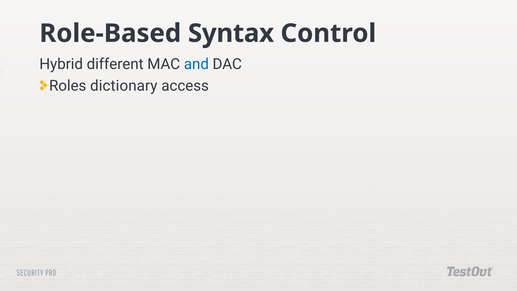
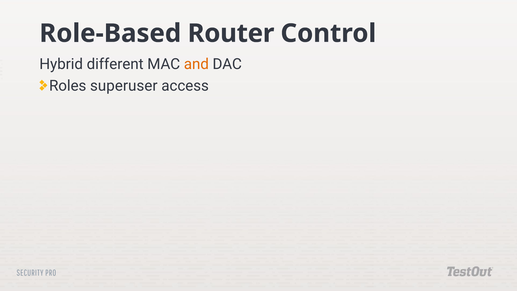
Syntax: Syntax -> Router (231, 33)
and colour: blue -> orange (196, 64)
dictionary: dictionary -> superuser (124, 86)
